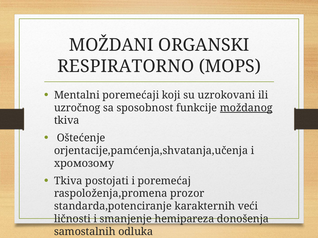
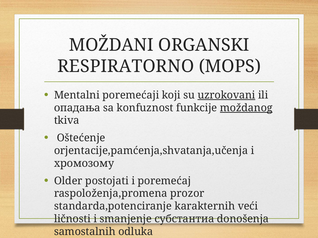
uzrokovani underline: none -> present (226, 95)
uzročnog: uzročnog -> опадања (77, 108)
sposobnost: sposobnost -> konfuznost (145, 108)
Tkiva: Tkiva -> Older (68, 181)
hemipareza: hemipareza -> субстантиа (184, 219)
